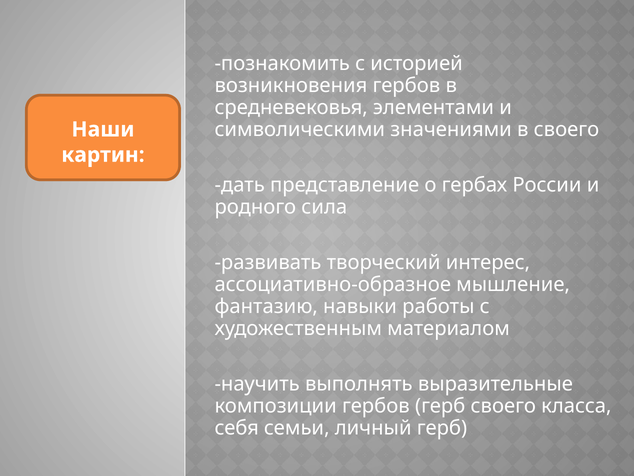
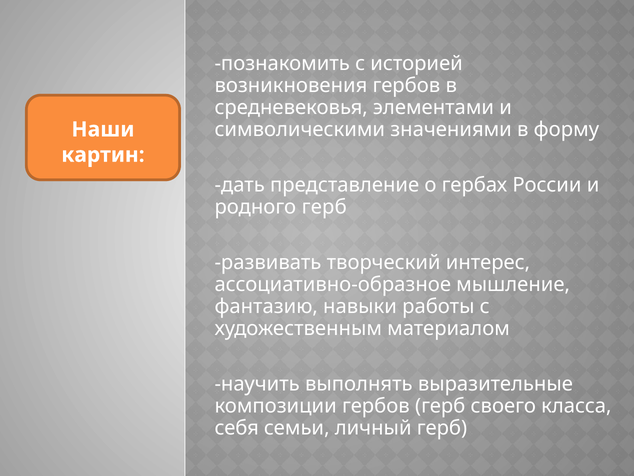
в своего: своего -> форму (566, 129)
родного сила: сила -> герб (324, 207)
